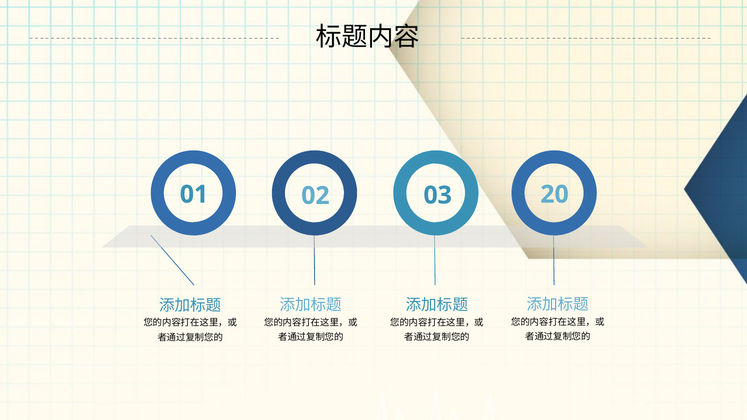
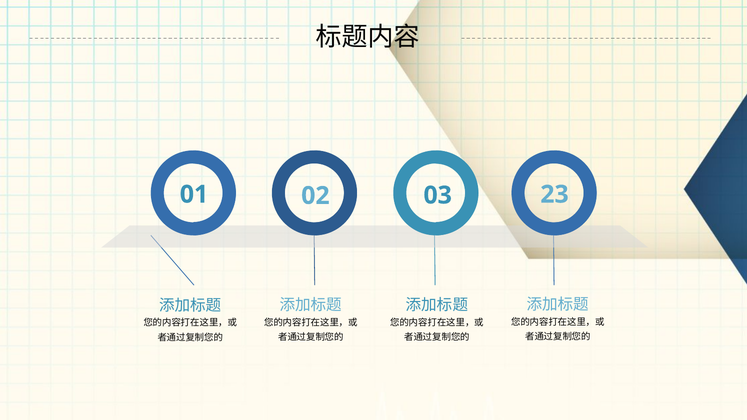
20: 20 -> 23 (555, 195)
